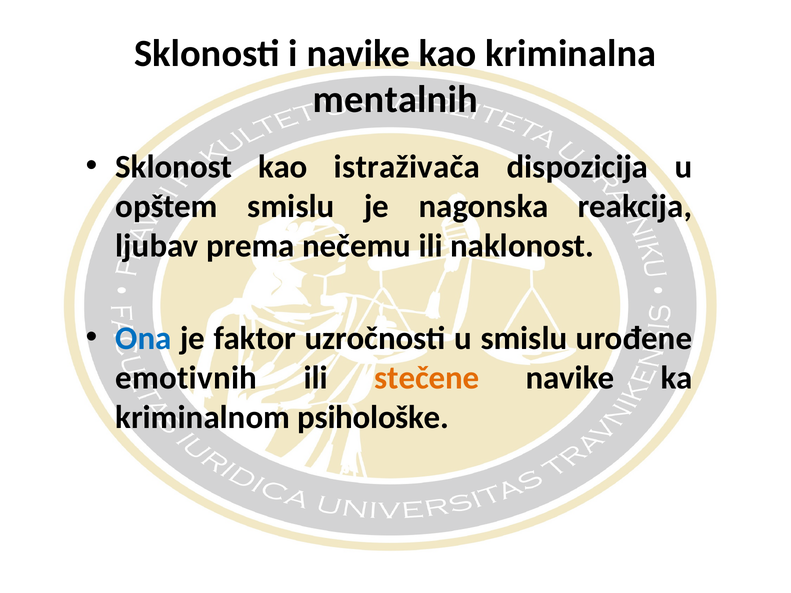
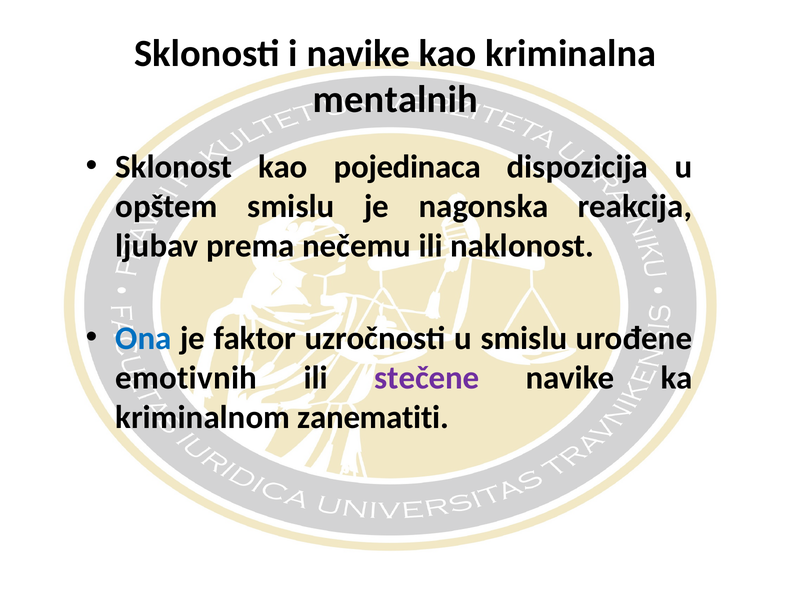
istraživača: istraživača -> pojedinaca (407, 167)
stečene colour: orange -> purple (427, 378)
psihološke: psihološke -> zanematiti (373, 417)
